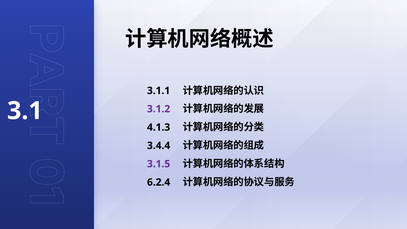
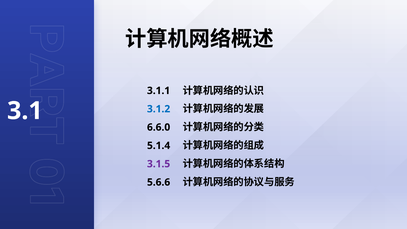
3.1.2 colour: purple -> blue (159, 109)
4.1.3: 4.1.3 -> 6.6.0 (159, 127)
3.4.4: 3.4.4 -> 5.1.4 (159, 146)
6.2.4: 6.2.4 -> 5.6.6 (159, 182)
